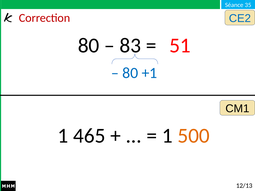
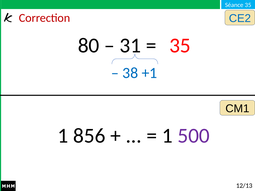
83: 83 -> 31 (130, 46)
51: 51 -> 35 (180, 46)
80: 80 -> 38 (130, 73)
465: 465 -> 856 (89, 136)
500 colour: orange -> purple (194, 136)
